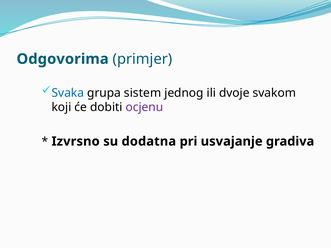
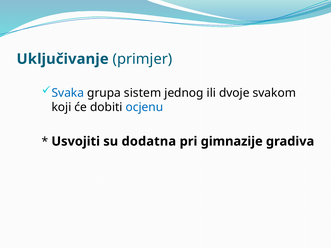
Odgovorima: Odgovorima -> Uključivanje (63, 59)
ocjenu colour: purple -> blue (144, 107)
Izvrsno: Izvrsno -> Usvojiti (76, 141)
usvajanje: usvajanje -> gimnazije (232, 141)
